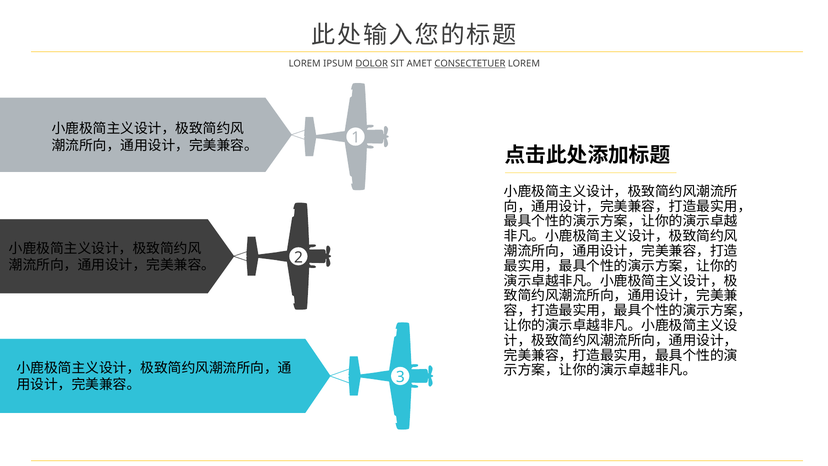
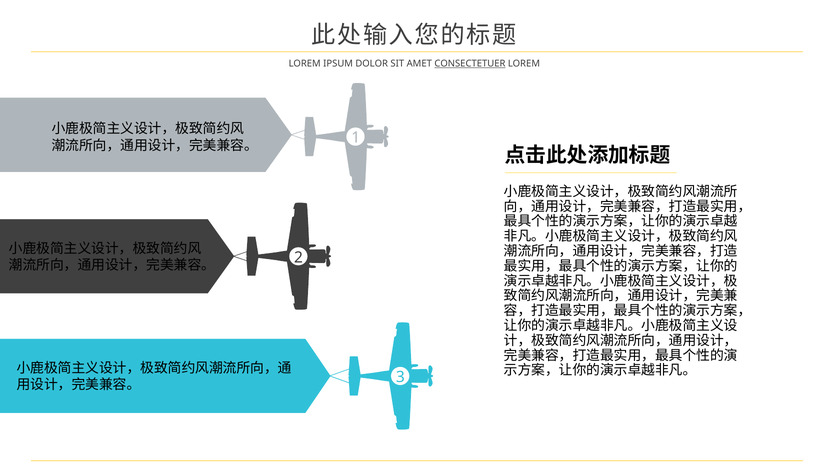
DOLOR underline: present -> none (372, 63)
